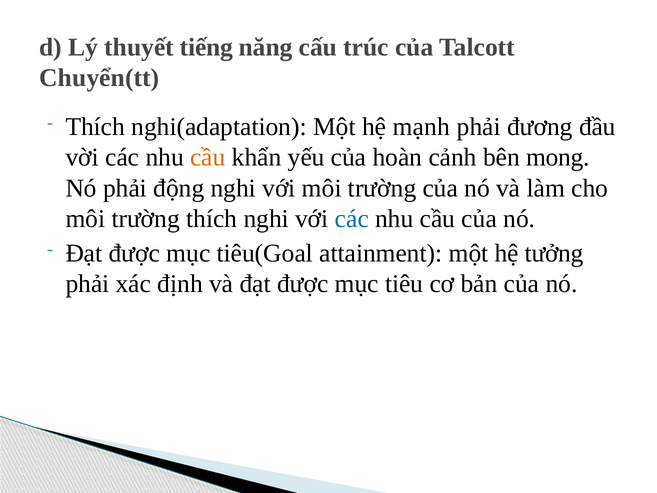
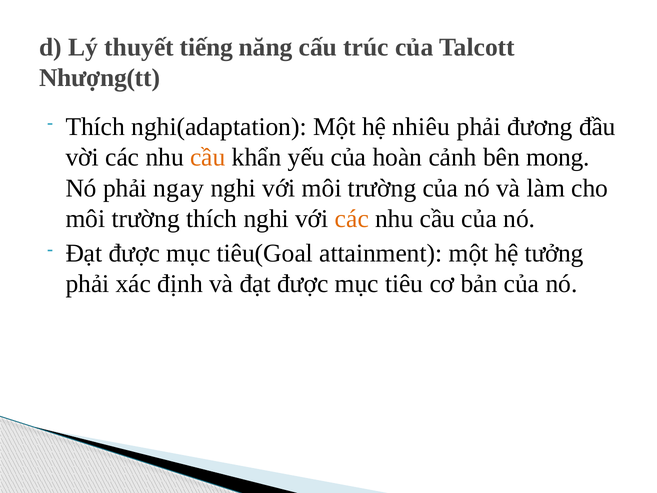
Chuyển(tt: Chuyển(tt -> Nhượng(tt (100, 78)
mạnh: mạnh -> nhiêu (421, 127)
động: động -> ngay (179, 188)
các colour: blue -> orange (352, 219)
